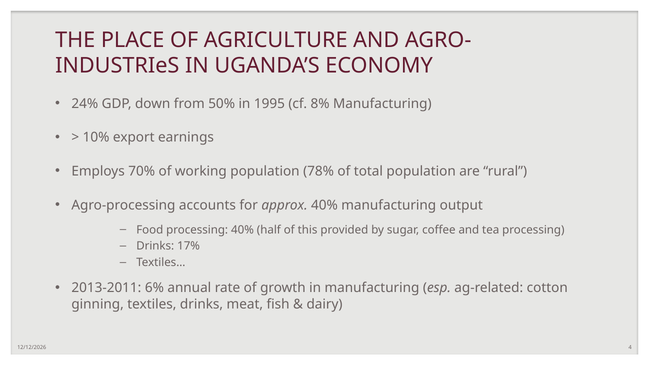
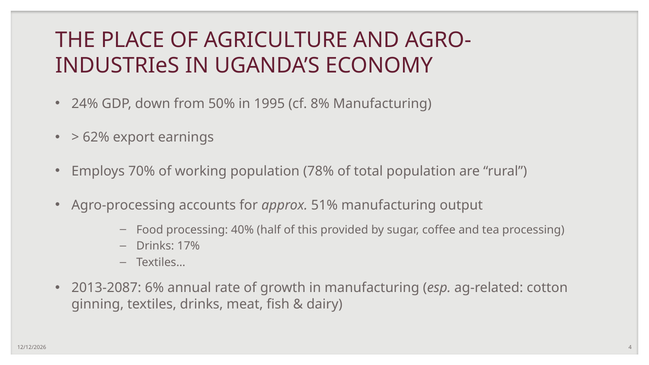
10%: 10% -> 62% (96, 137)
approx 40%: 40% -> 51% (324, 205)
2013-2011: 2013-2011 -> 2013-2087 (106, 288)
